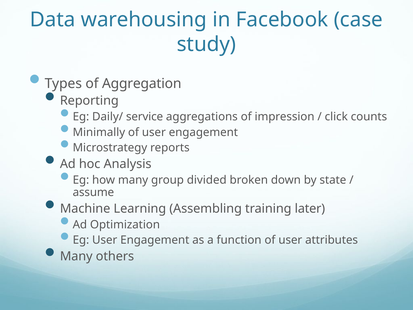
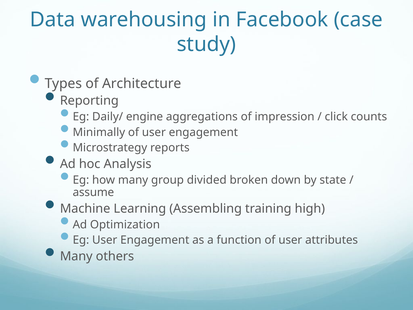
Aggregation: Aggregation -> Architecture (142, 84)
service: service -> engine (145, 117)
later: later -> high (310, 208)
